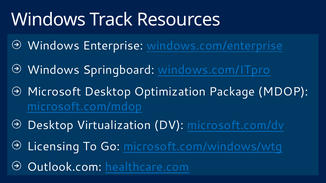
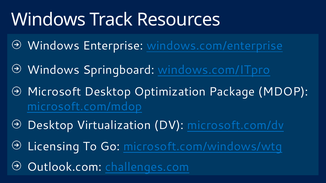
healthcare.com: healthcare.com -> challenges.com (147, 167)
